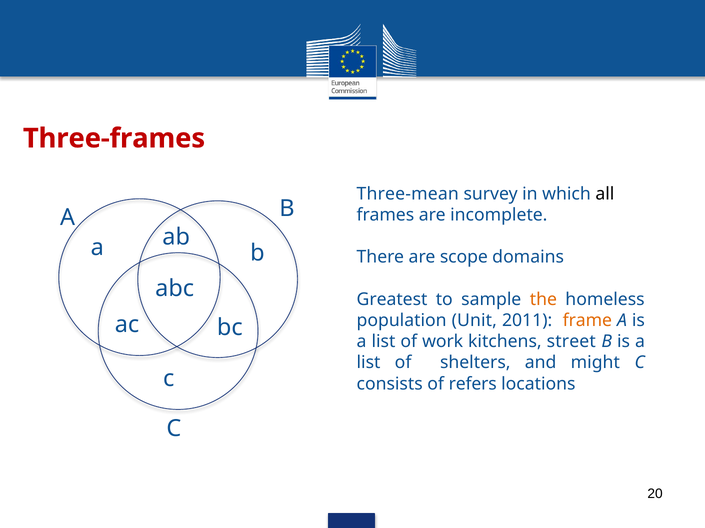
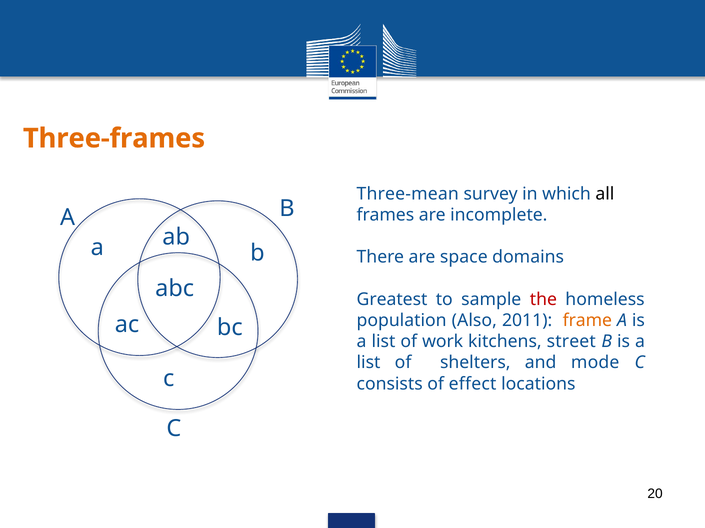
Three-frames colour: red -> orange (114, 139)
scope: scope -> space (464, 257)
the colour: orange -> red (543, 300)
Unit: Unit -> Also (474, 321)
might: might -> mode (595, 363)
refers: refers -> effect (473, 384)
